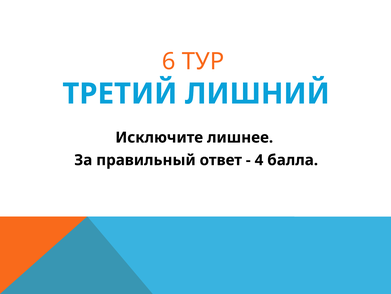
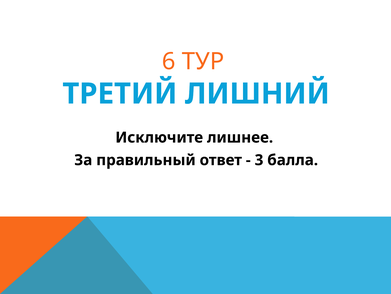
4: 4 -> 3 (259, 160)
